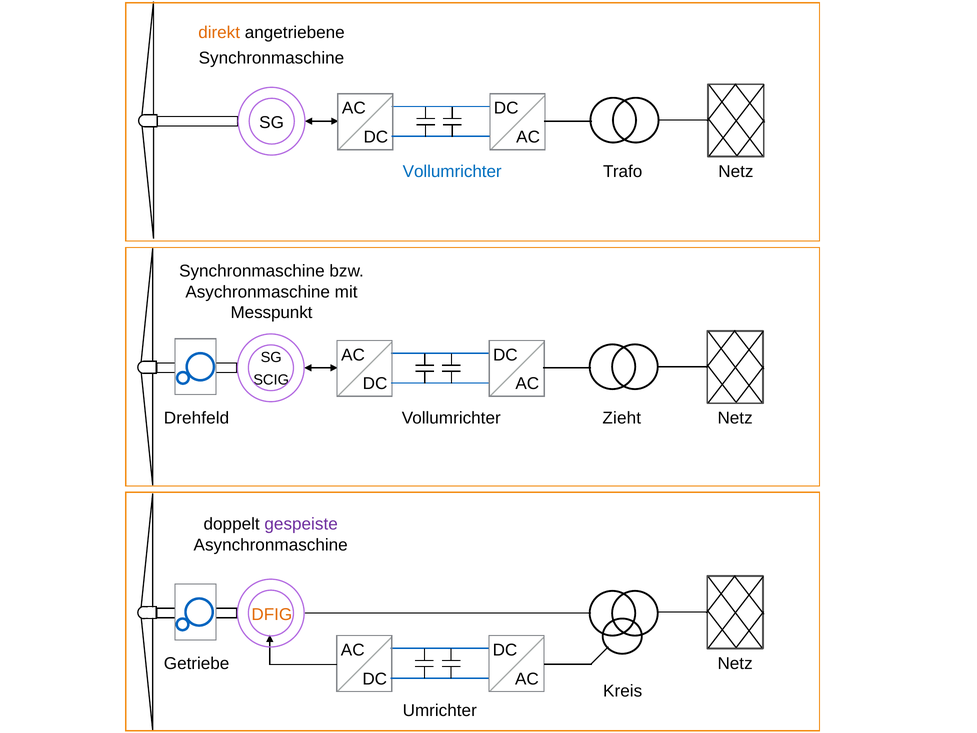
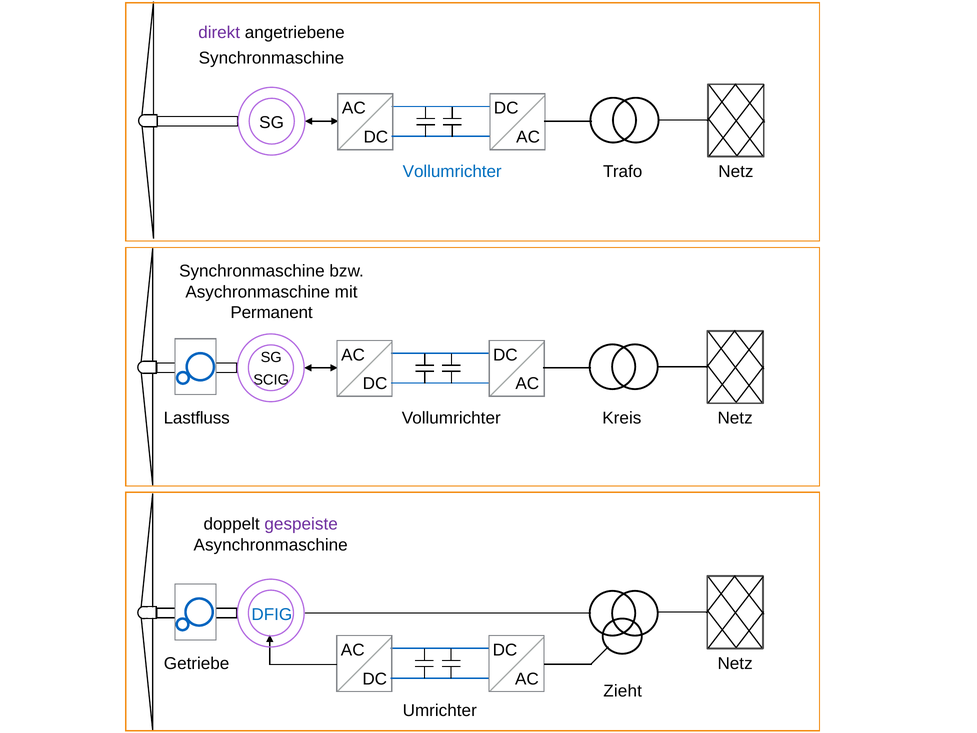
direkt colour: orange -> purple (219, 32)
Messpunkt: Messpunkt -> Permanent (272, 312)
Drehfeld: Drehfeld -> Lastfluss (197, 418)
Zieht: Zieht -> Kreis (622, 418)
DFIG colour: orange -> blue (272, 614)
Kreis: Kreis -> Zieht (623, 691)
